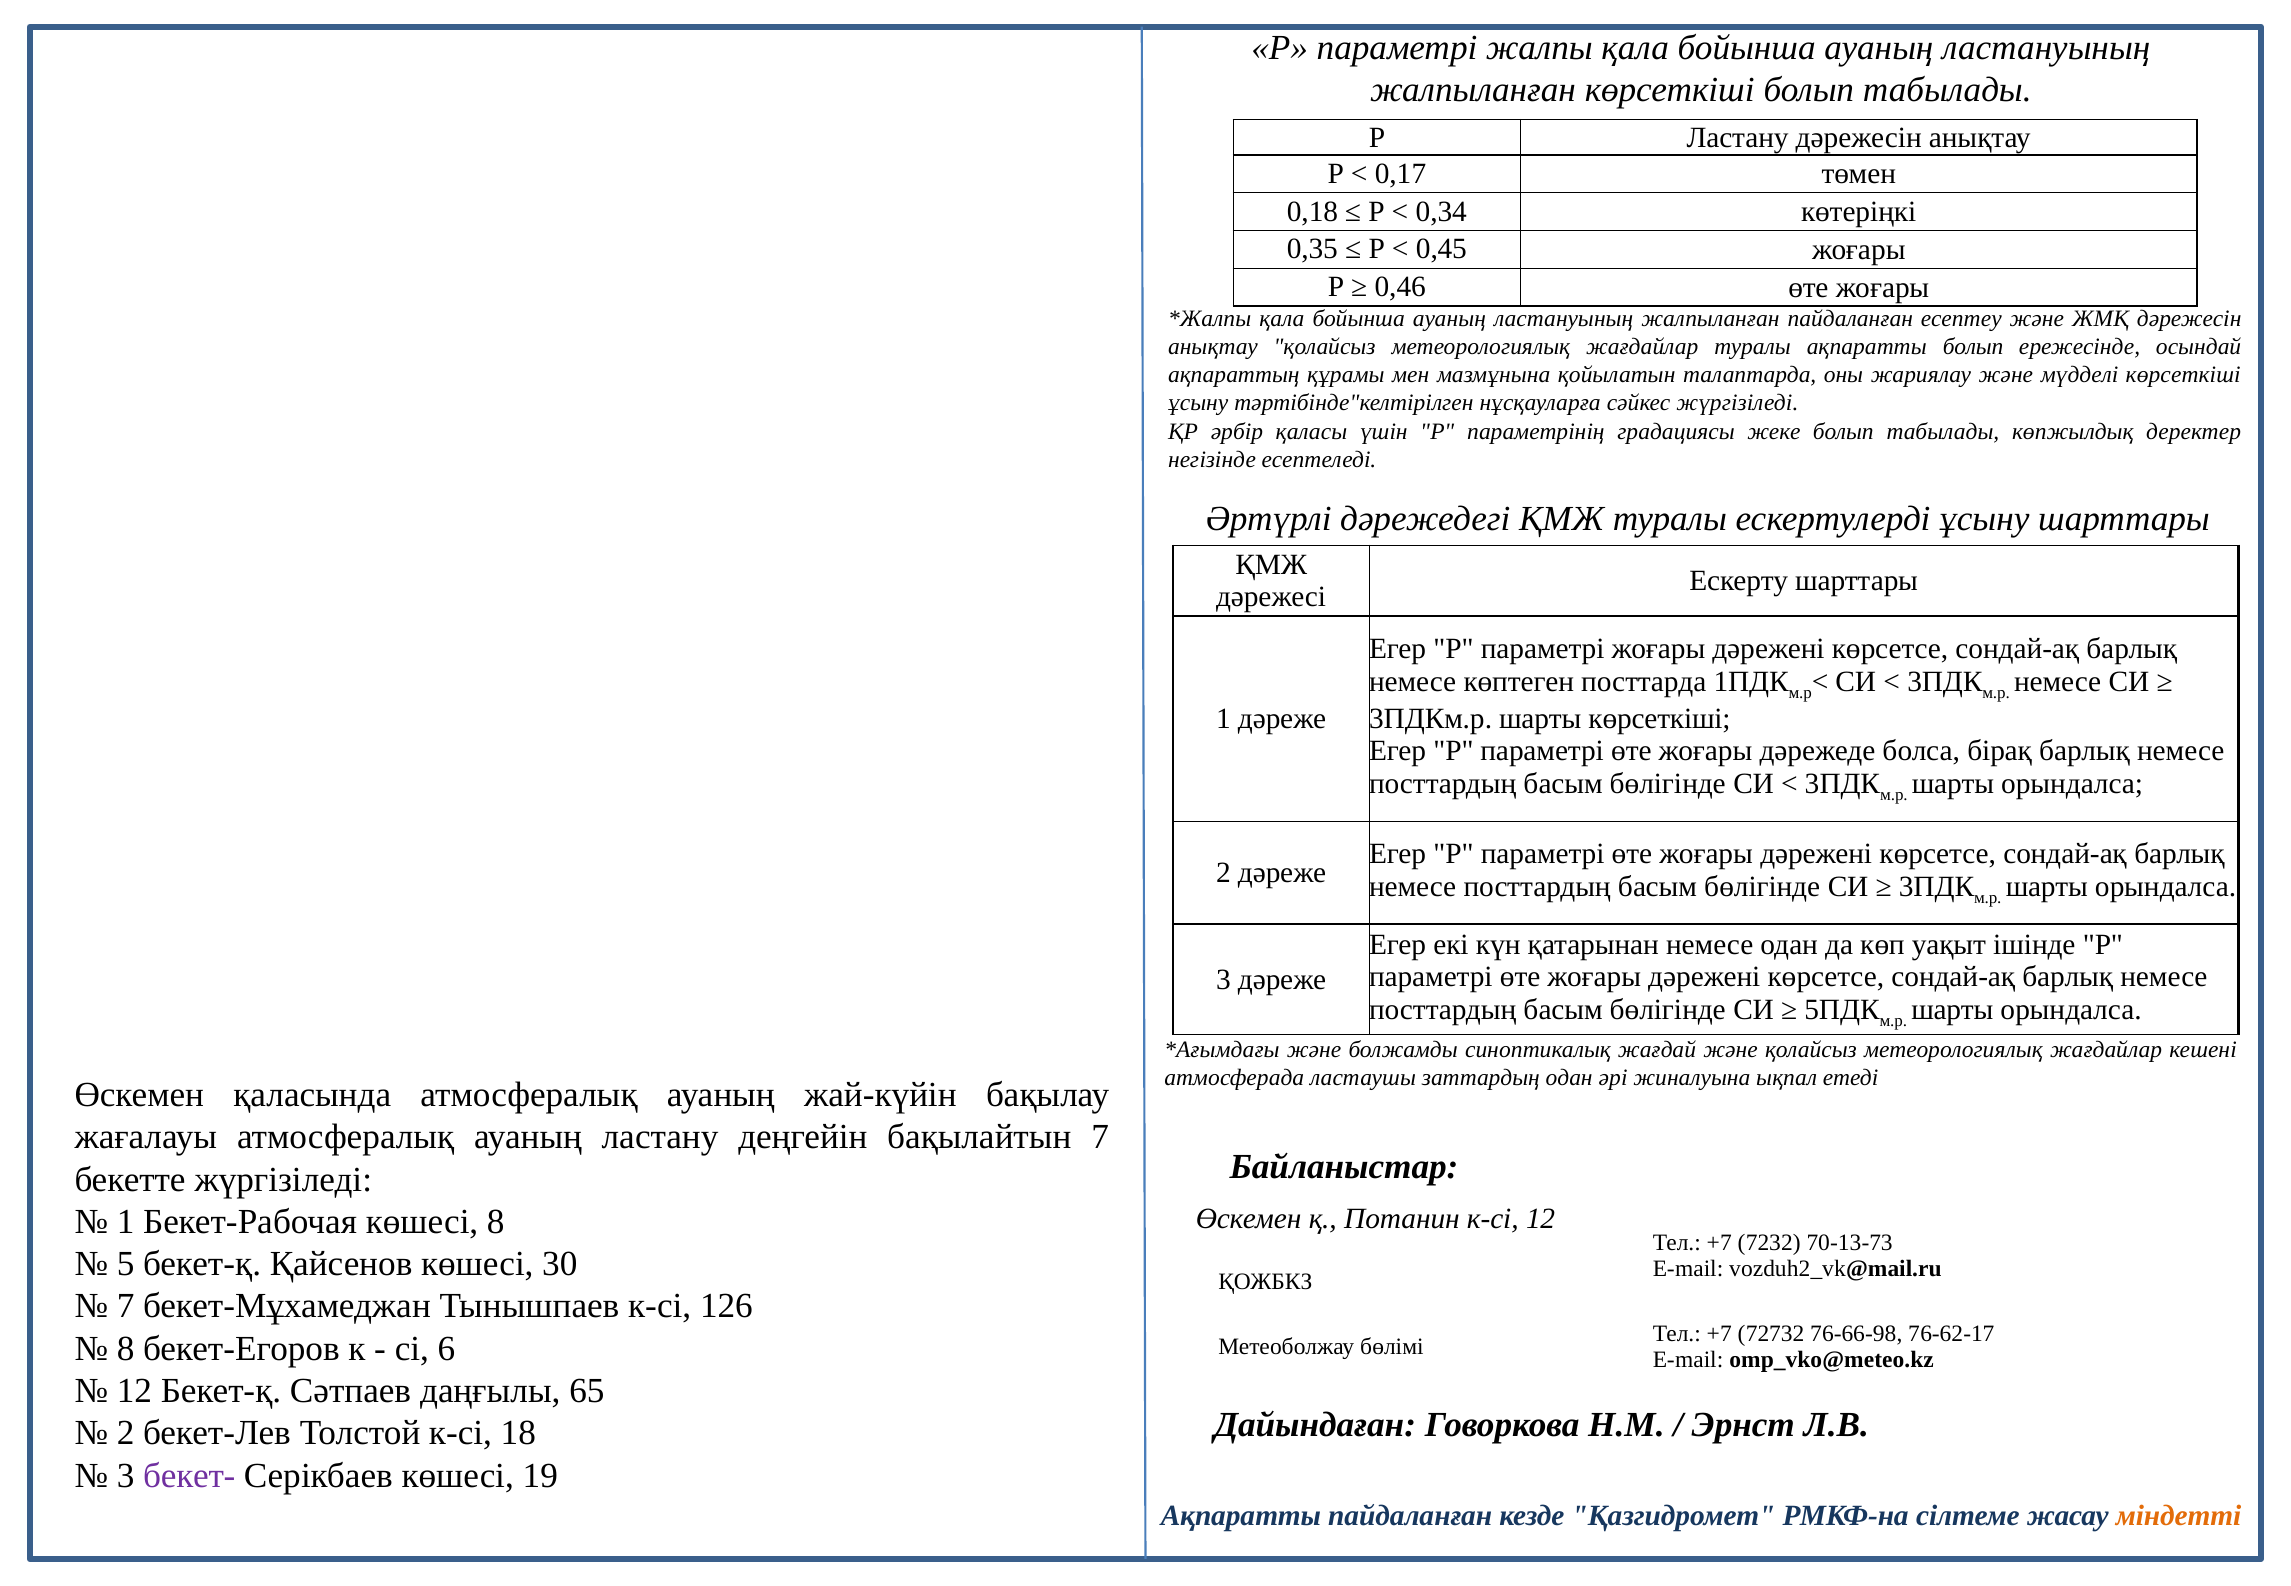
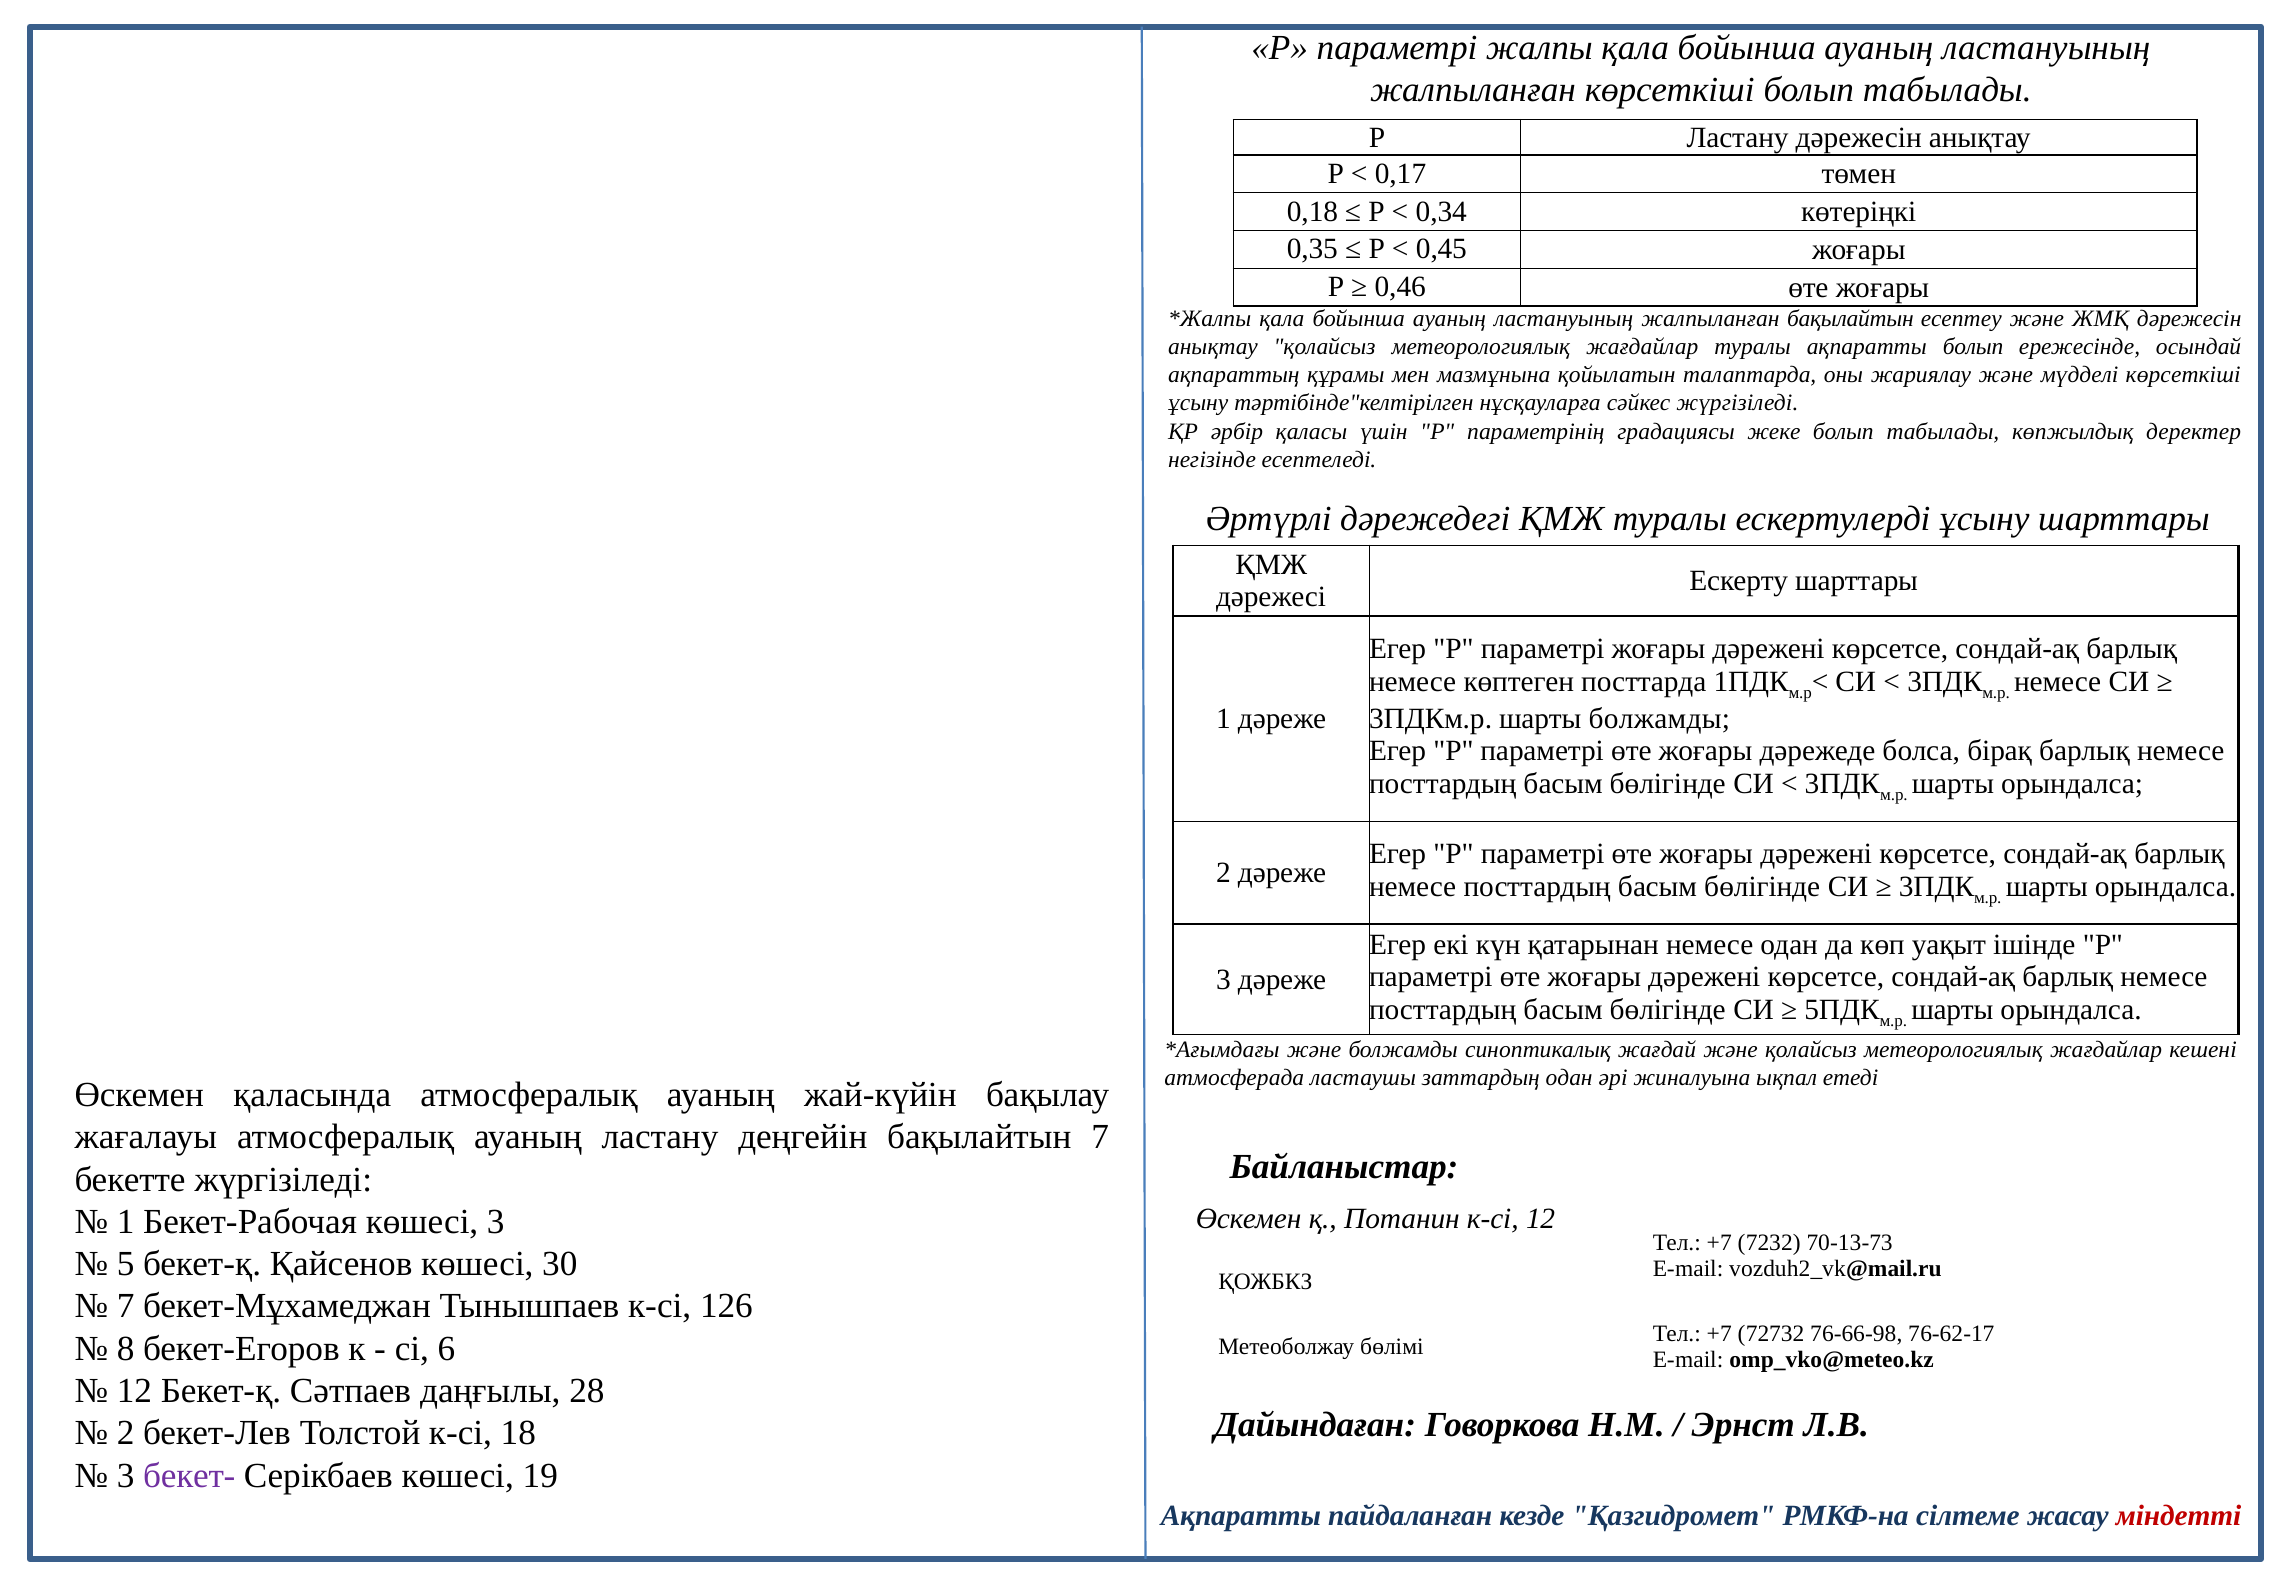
жалпыланған пайдаланған: пайдаланған -> бақылайтын (1850, 319)
шарты көрсеткіші: көрсеткіші -> болжамды (1659, 719)
көшесі 8: 8 -> 3 (496, 1222)
65: 65 -> 28 (587, 1391)
міндетті colour: orange -> red (2179, 1516)
